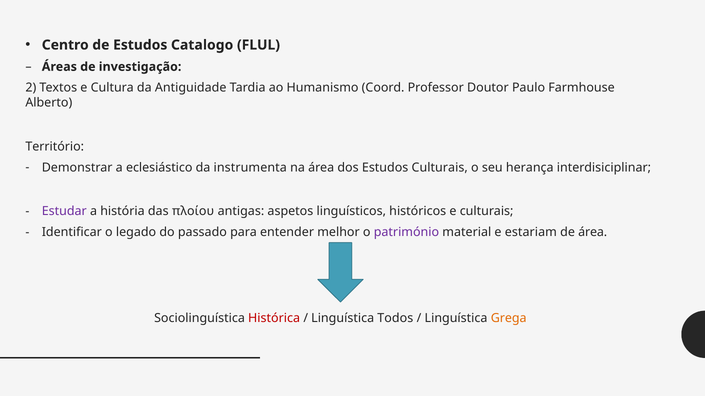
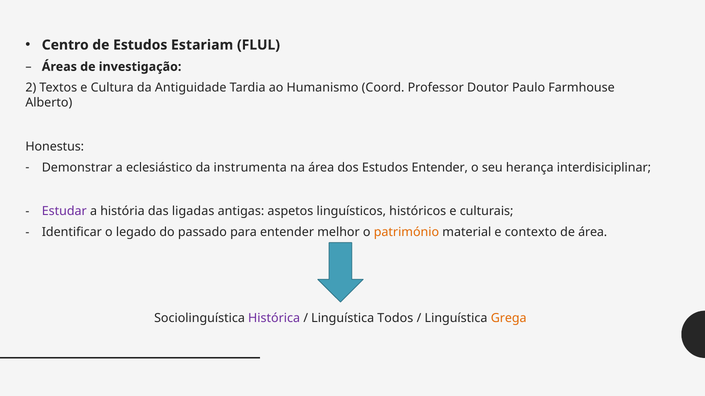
Catalogo: Catalogo -> Estariam (202, 45)
Território: Território -> Honestus (55, 147)
Estudos Culturais: Culturais -> Entender (440, 168)
πλοίου: πλοίου -> ligadas (193, 212)
património colour: purple -> orange (406, 233)
estariam: estariam -> contexto (531, 233)
Histórica colour: red -> purple (274, 318)
